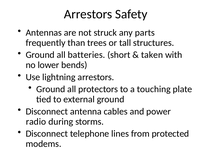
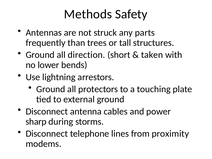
Arrestors: Arrestors -> Methods (88, 14)
batteries: batteries -> direction (86, 55)
radio: radio -> sharp (36, 122)
protected: protected -> proximity (170, 134)
